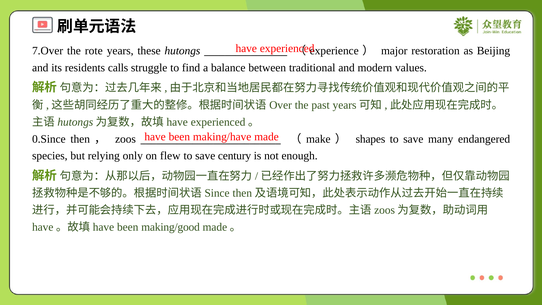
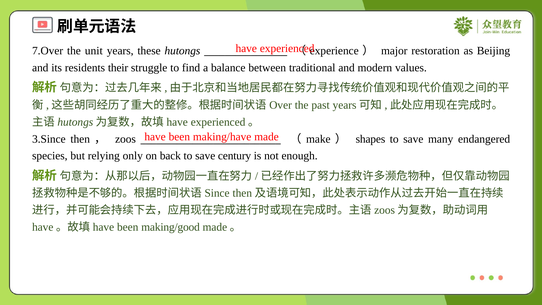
rote: rote -> unit (94, 51)
calls: calls -> their (118, 68)
0.Since: 0.Since -> 3.Since (49, 139)
flew: flew -> back (170, 156)
